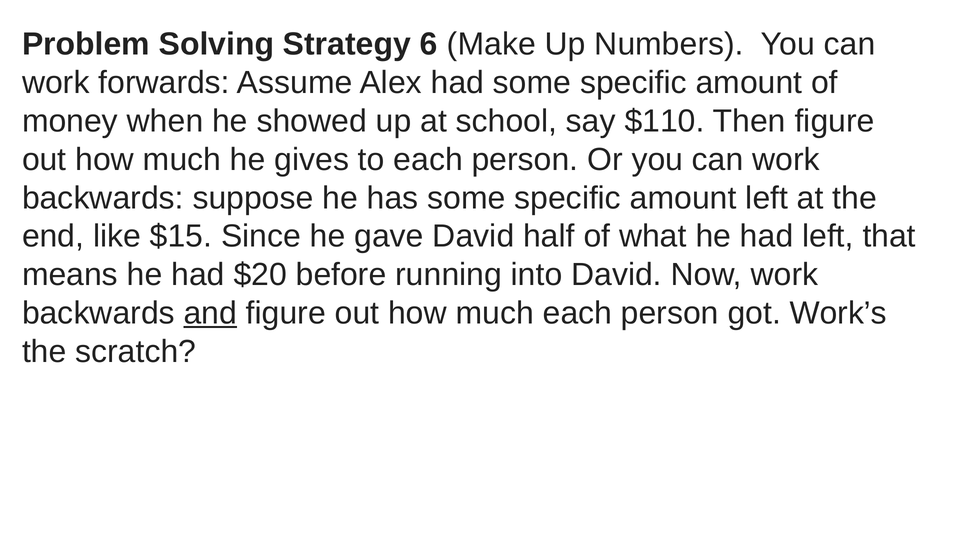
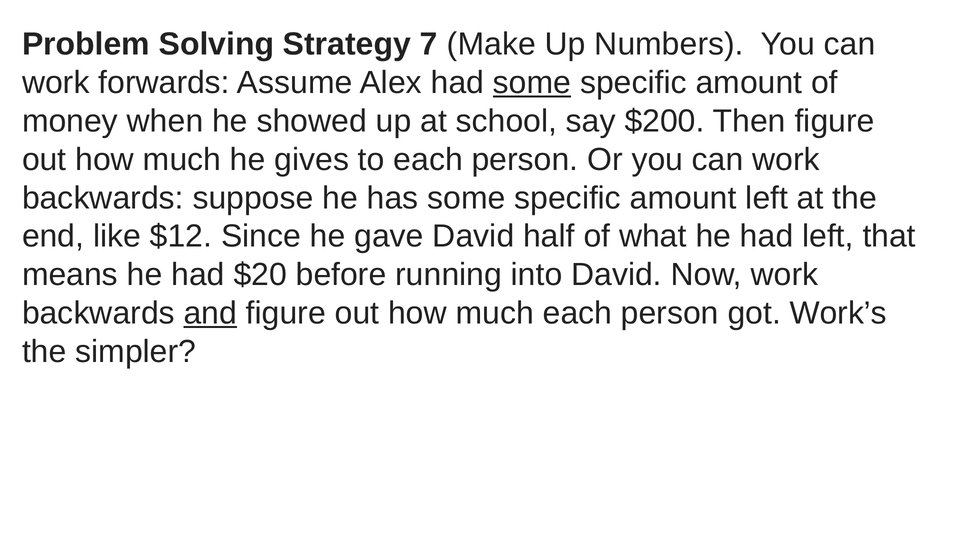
6: 6 -> 7 (429, 44)
some underline: none -> present (532, 83)
$110: $110 -> $200 (665, 121)
$15: $15 -> $12 (181, 236)
scratch: scratch -> simpler (136, 351)
